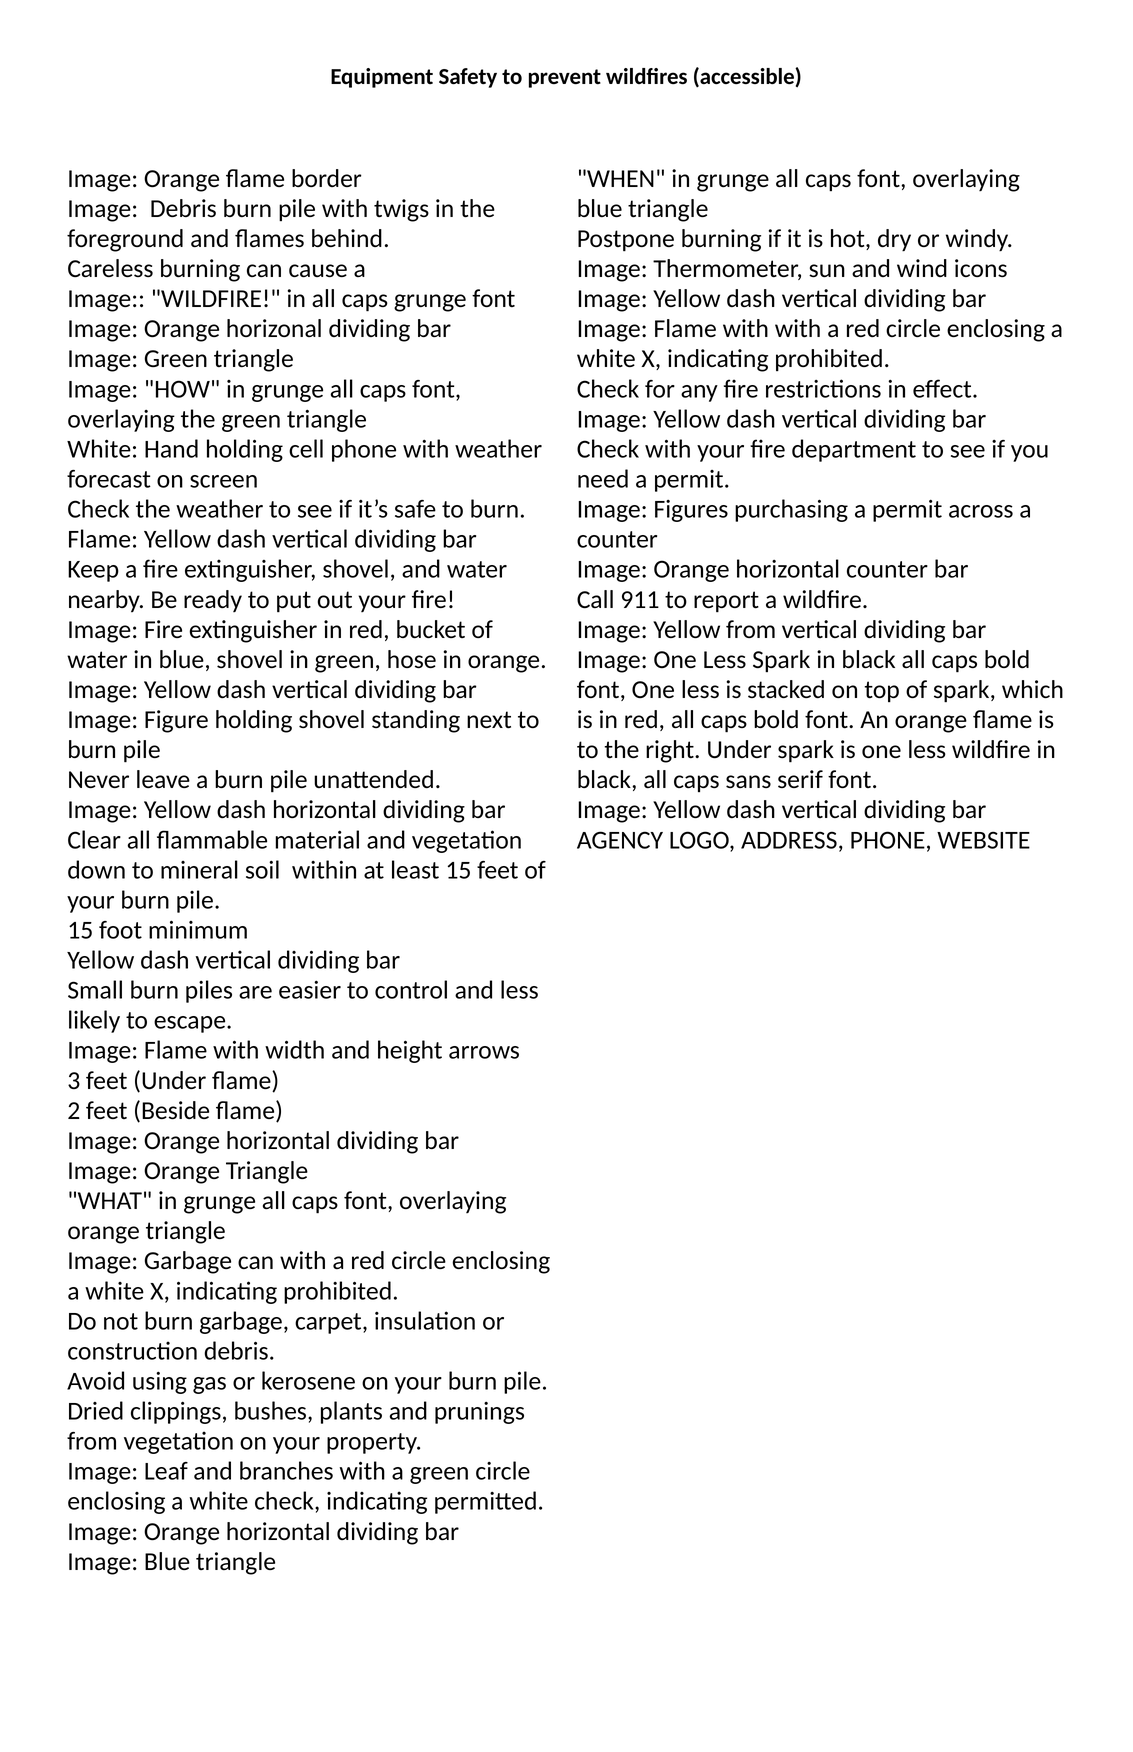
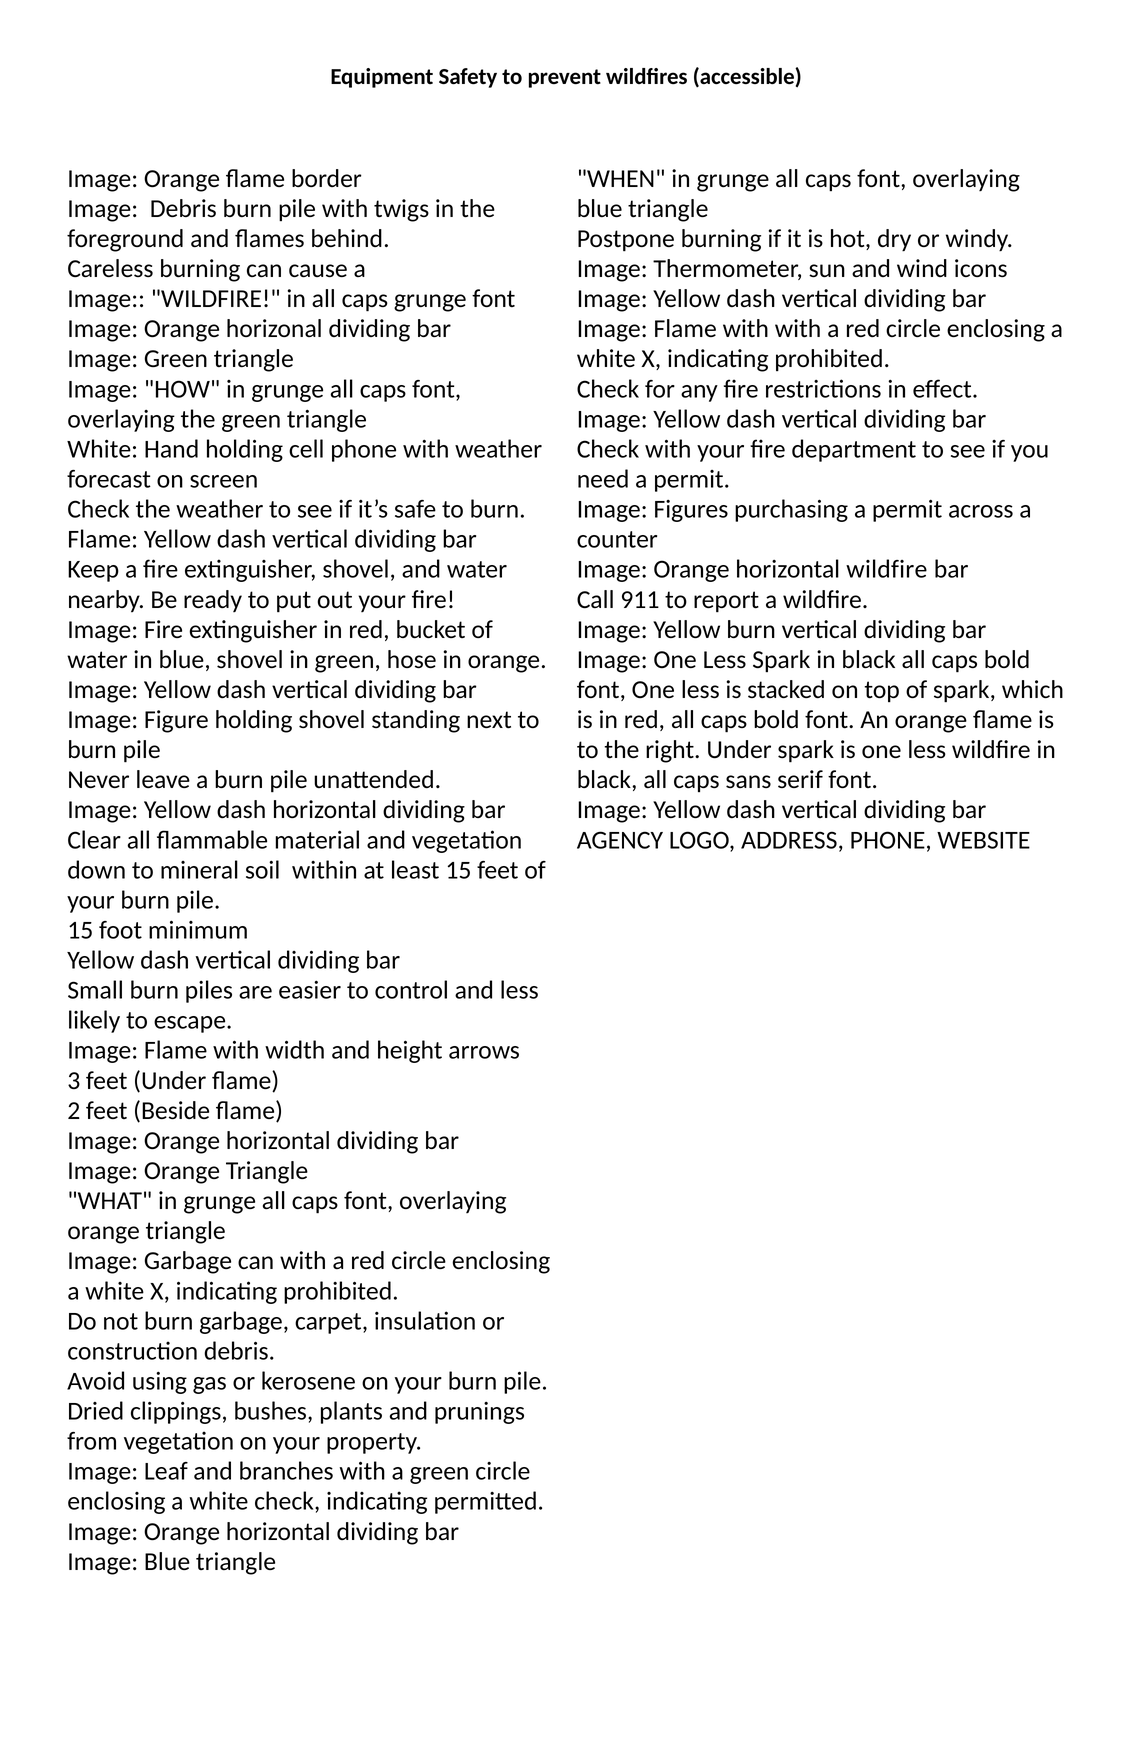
horizontal counter: counter -> wildfire (887, 569)
Yellow from: from -> burn (751, 629)
